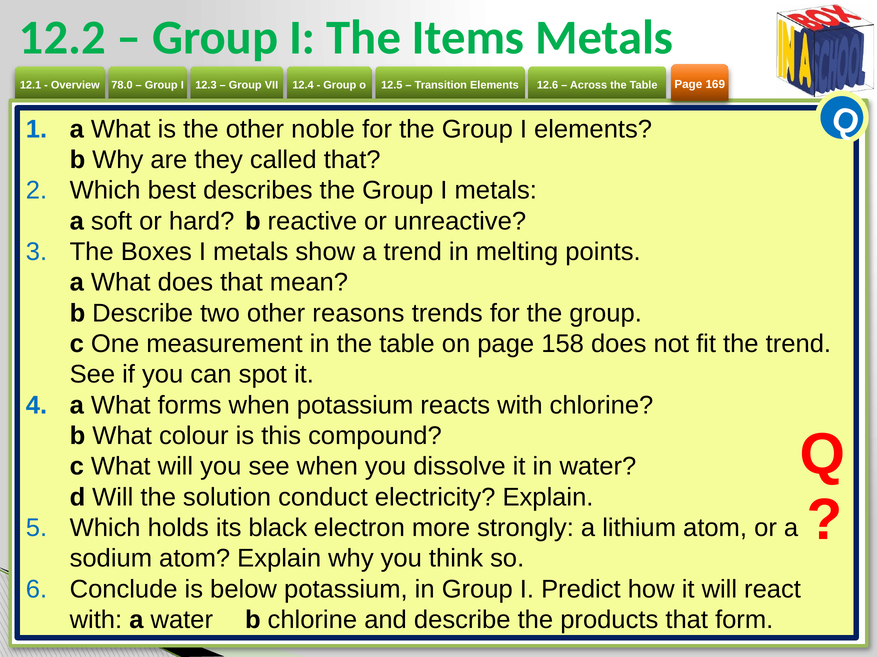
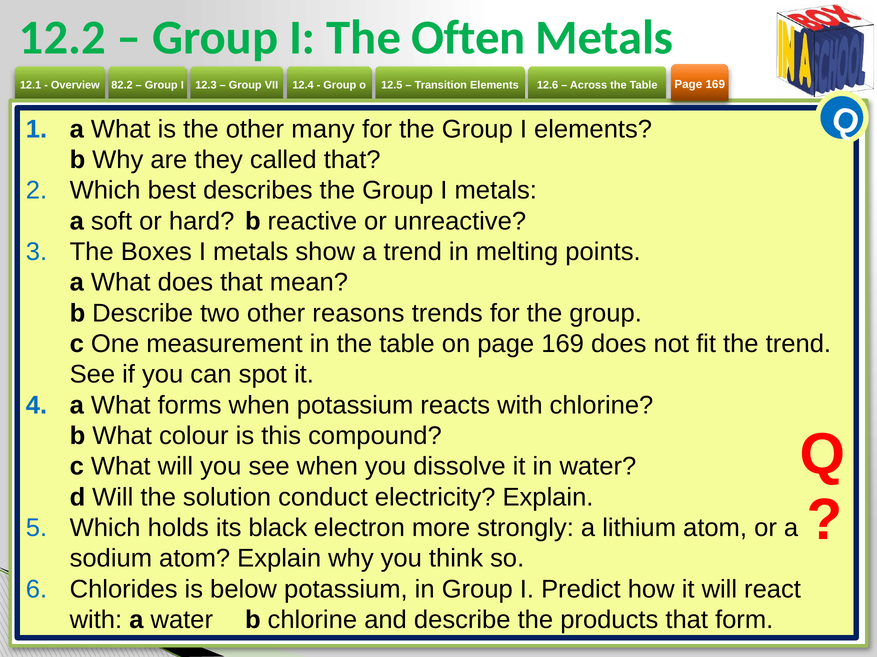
Items: Items -> Often (468, 38)
78.0: 78.0 -> 82.2 (122, 85)
noble: noble -> many (323, 129)
on page 158: 158 -> 169 (563, 344)
Conclude: Conclude -> Chlorides (124, 590)
